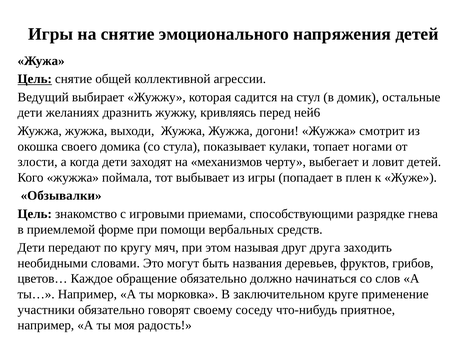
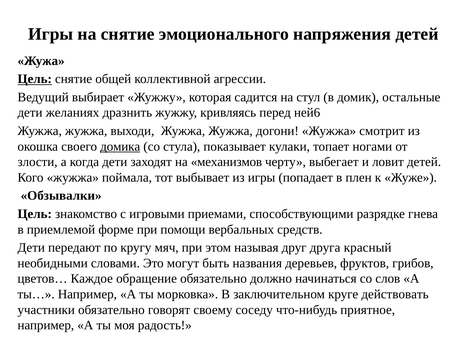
домика underline: none -> present (120, 147)
заходить: заходить -> красный (368, 248)
применение: применение -> действовать (395, 294)
